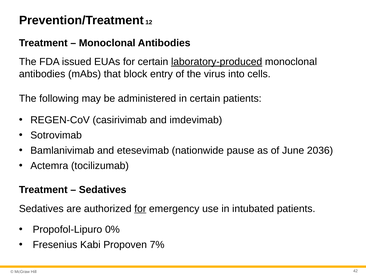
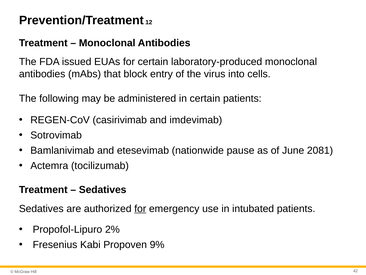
laboratory-produced underline: present -> none (217, 62)
2036: 2036 -> 2081 (320, 150)
0%: 0% -> 2% (112, 229)
7%: 7% -> 9% (157, 244)
